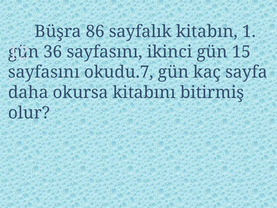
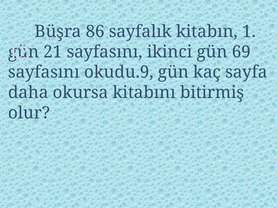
36: 36 -> 21 (53, 52)
15: 15 -> 69 (241, 52)
okudu.7: okudu.7 -> okudu.9 (119, 72)
